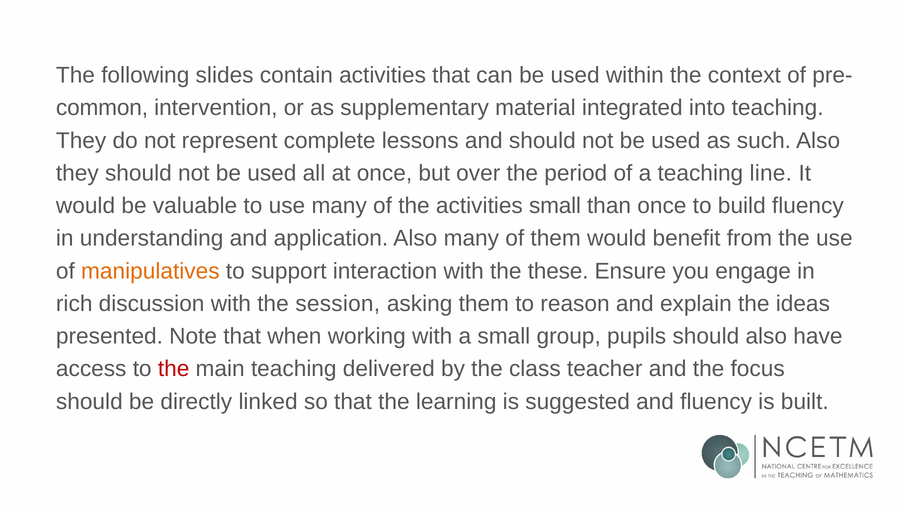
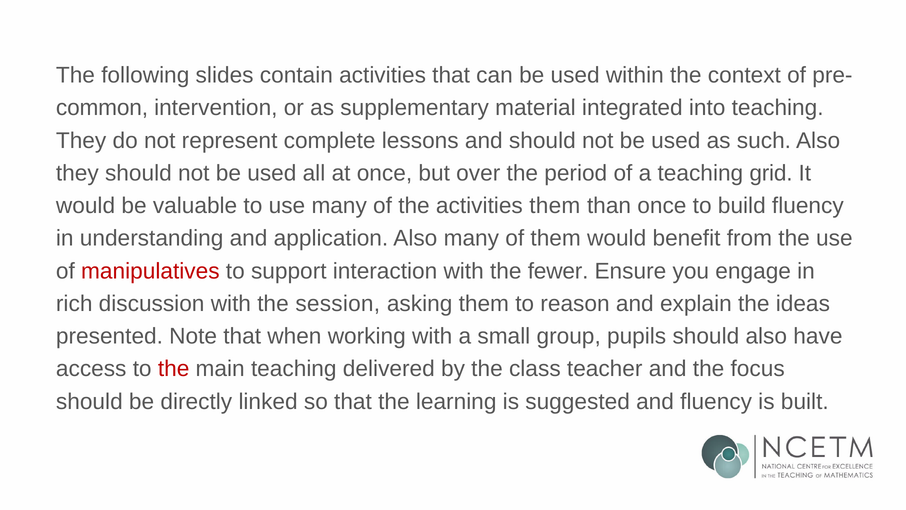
line: line -> grid (771, 173)
activities small: small -> them (555, 206)
manipulatives colour: orange -> red (150, 271)
these: these -> fewer (558, 271)
